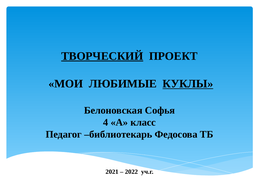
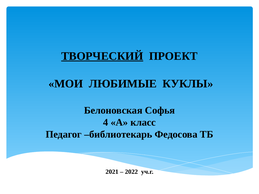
КУКЛЫ underline: present -> none (188, 84)
